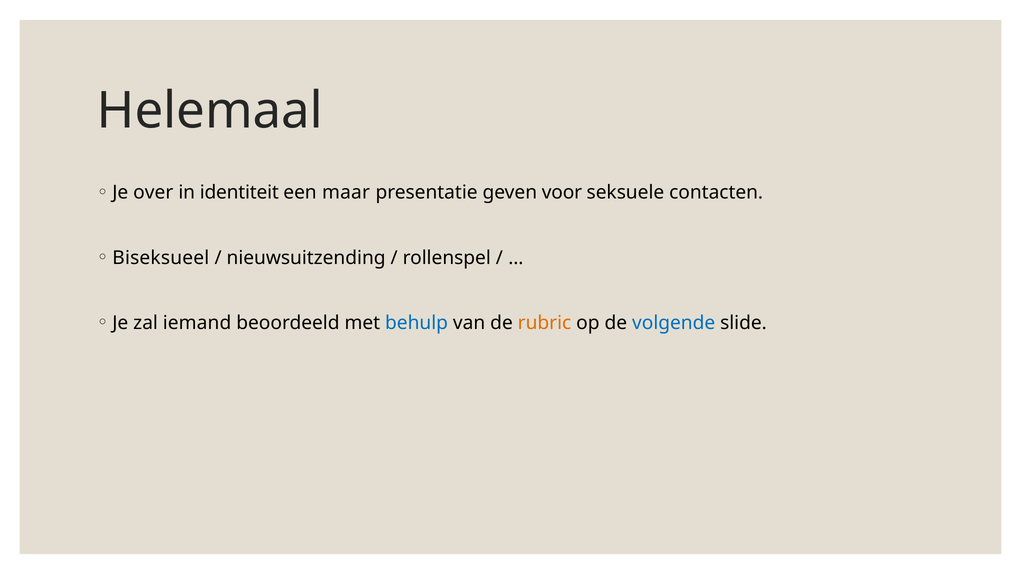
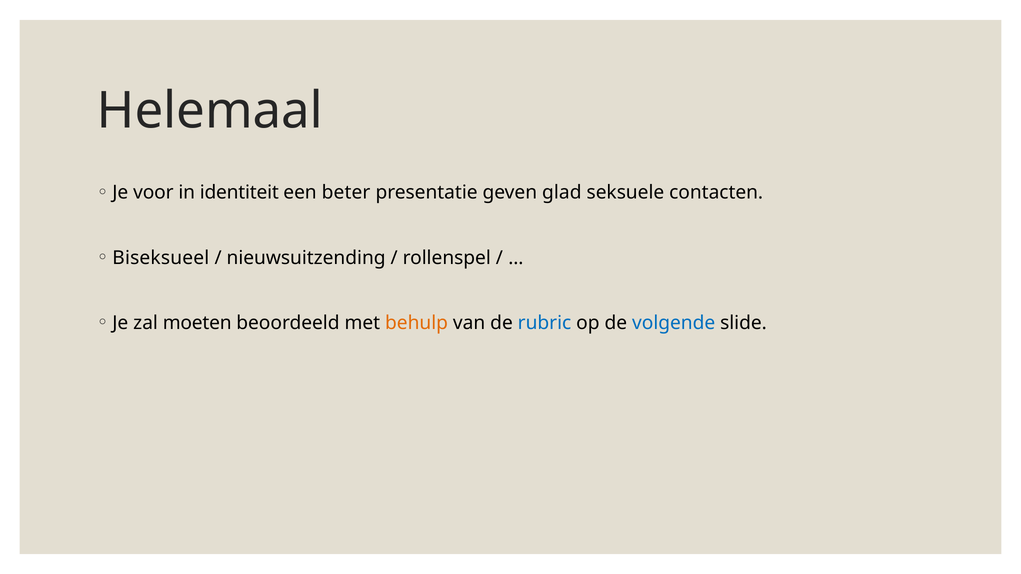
over: over -> voor (153, 193)
maar: maar -> beter (346, 193)
voor: voor -> glad (562, 193)
iemand: iemand -> moeten (197, 323)
behulp colour: blue -> orange (417, 323)
rubric colour: orange -> blue (544, 323)
